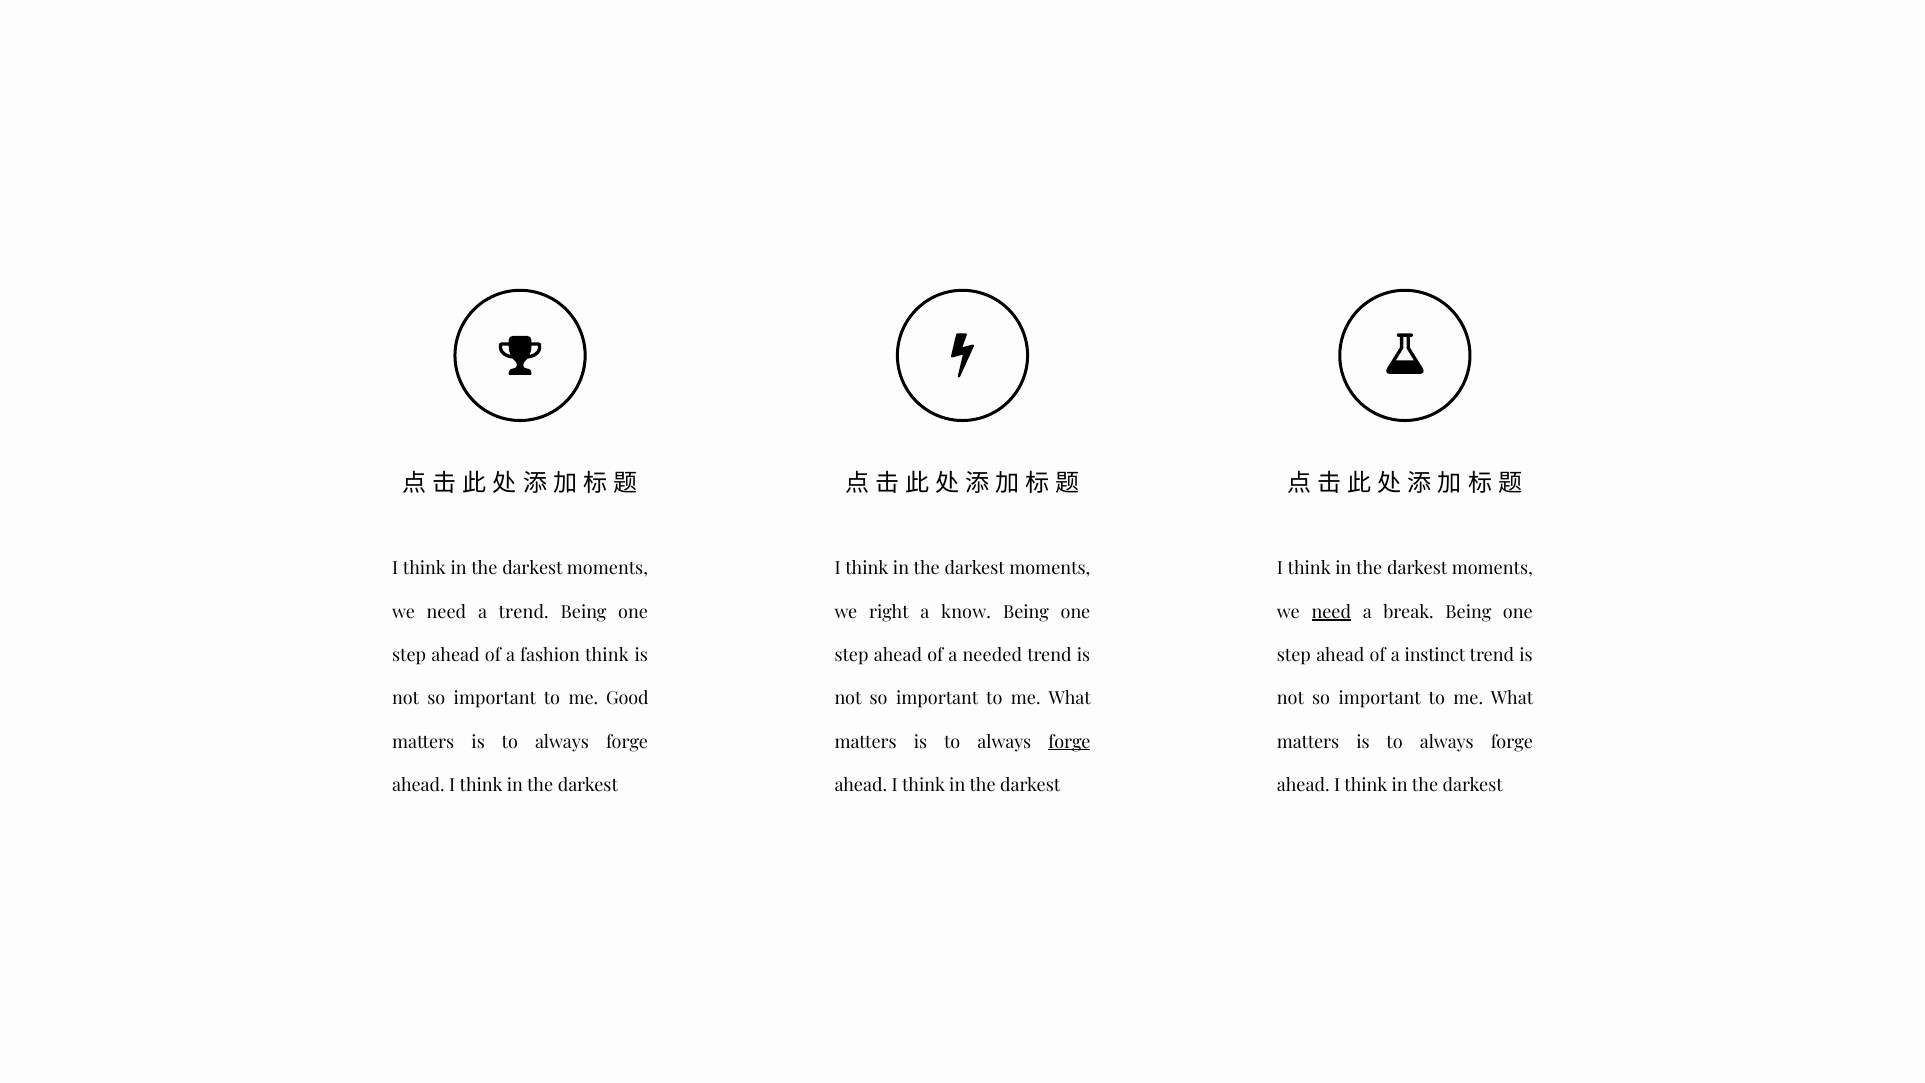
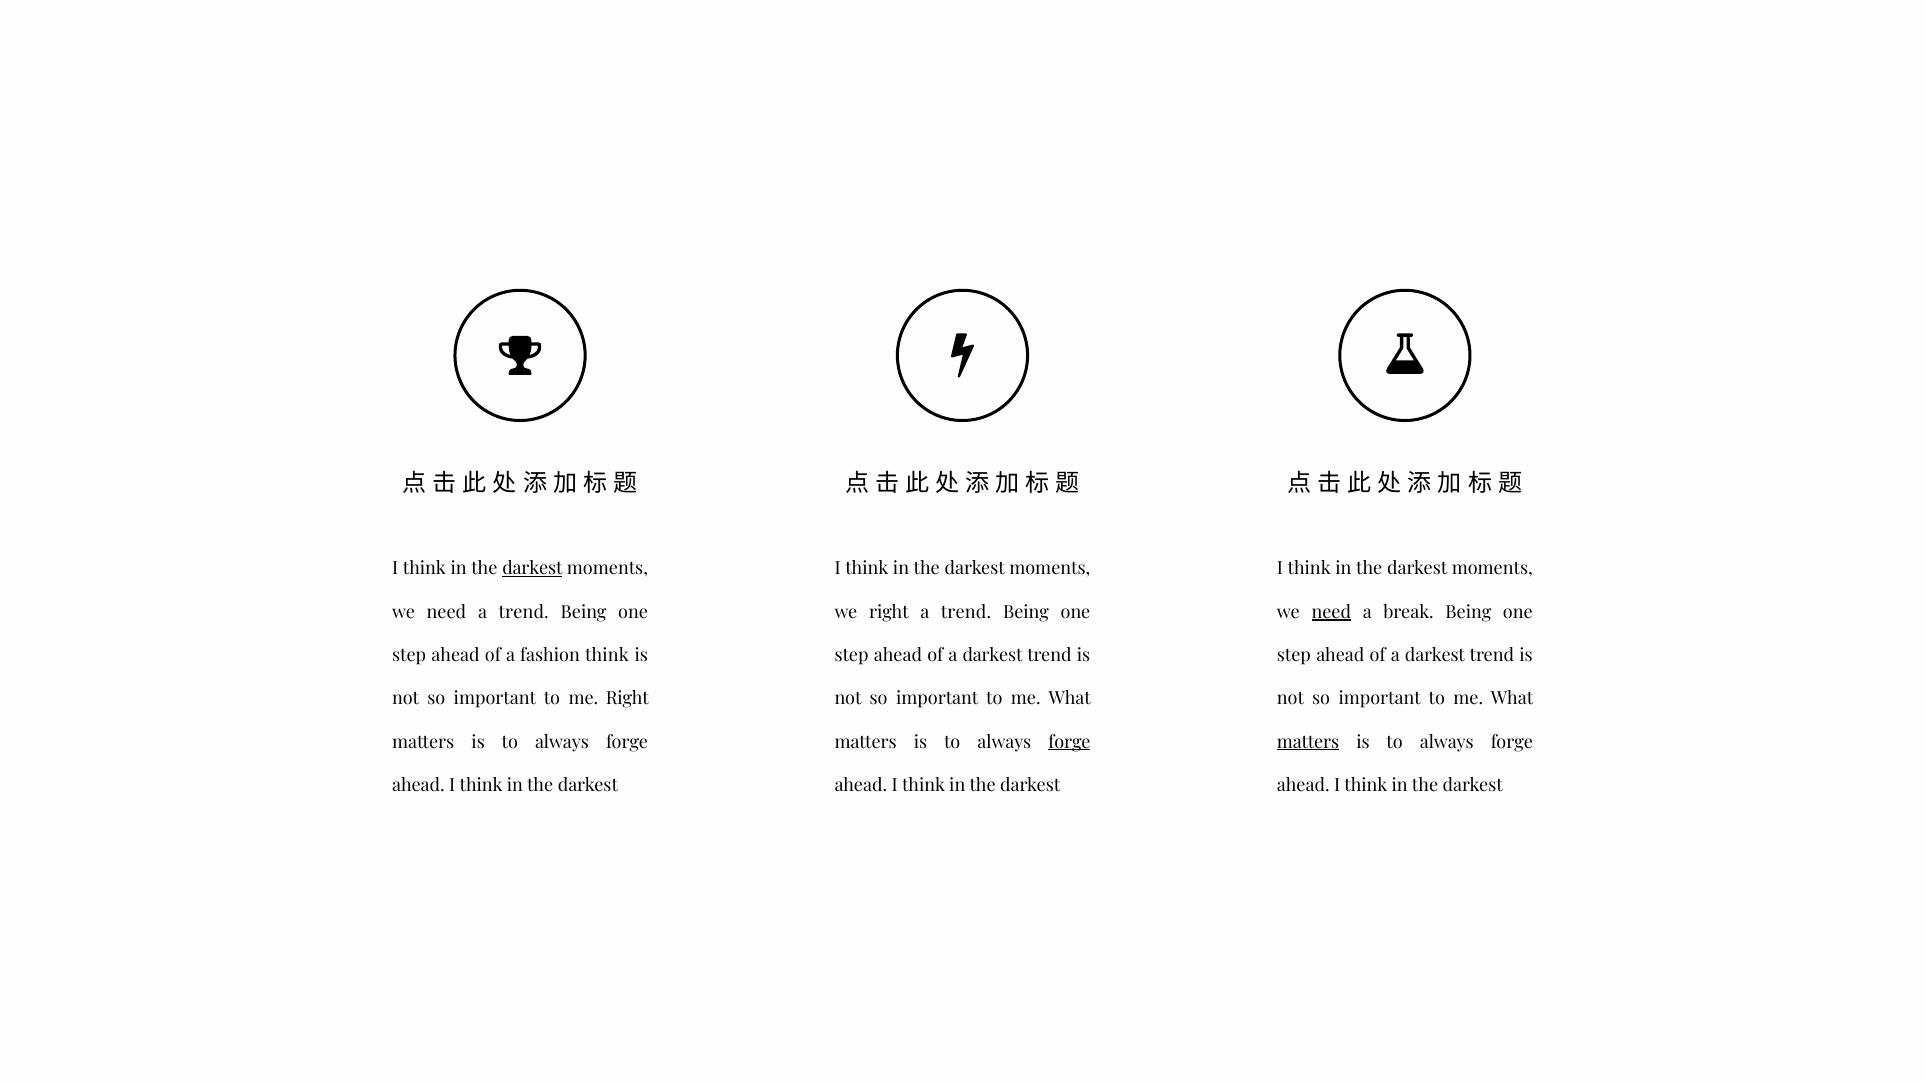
darkest underline: none -> present (532, 569)
know: know -> trend (966, 612)
needed: needed -> darkest (993, 655)
instinct: instinct -> darkest (1435, 655)
me Good: Good -> Right (627, 699)
matters underline: none -> present (1308, 742)
